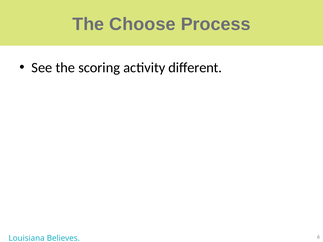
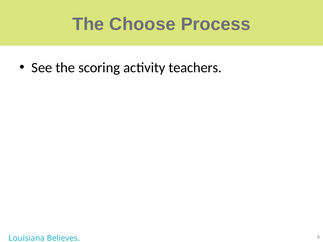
different: different -> teachers (195, 68)
